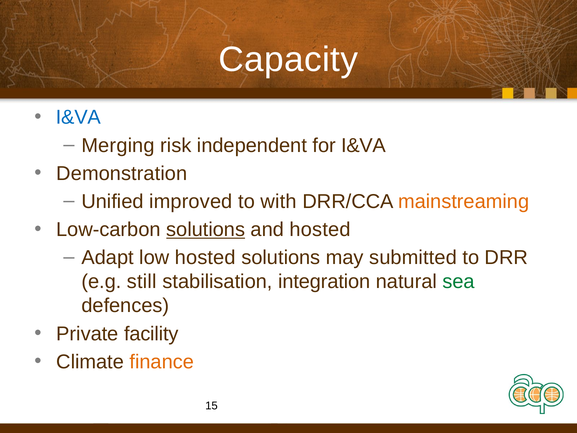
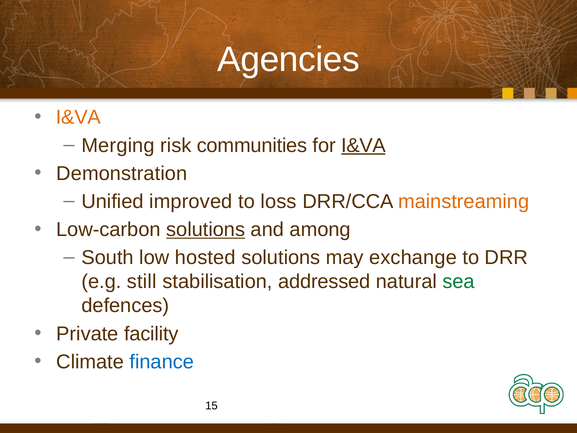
Capacity: Capacity -> Agencies (289, 59)
I&VA colour: blue -> orange (78, 117)
independent: independent -> communities (252, 145)
I&VA underline: none -> present (364, 145)
with: with -> loss (279, 201)
and hosted: hosted -> among (320, 229)
Adapt: Adapt -> South (108, 257)
submitted: submitted -> exchange (413, 257)
integration: integration -> addressed (324, 281)
finance colour: orange -> blue (162, 362)
